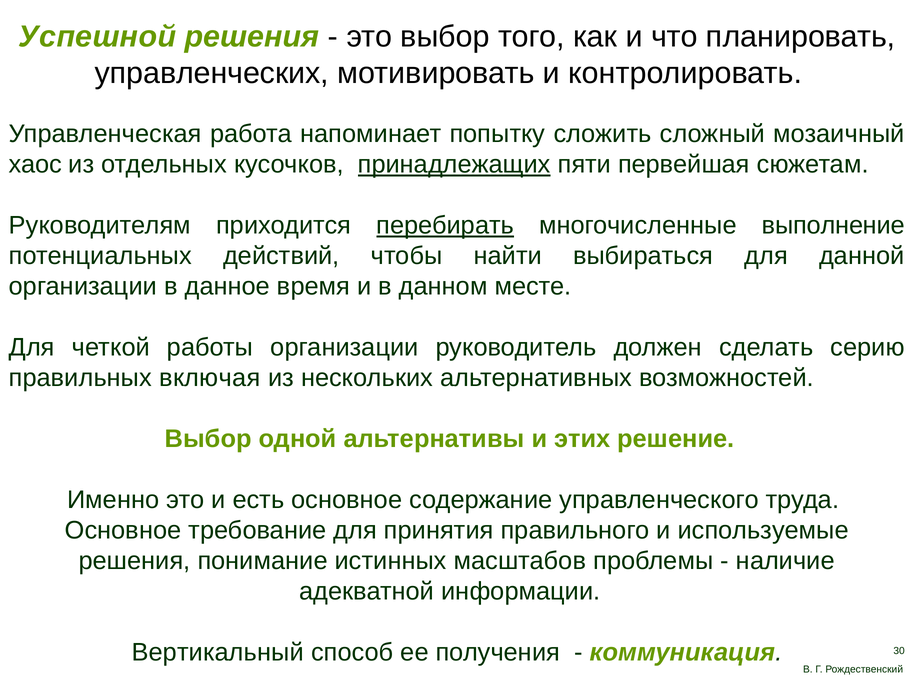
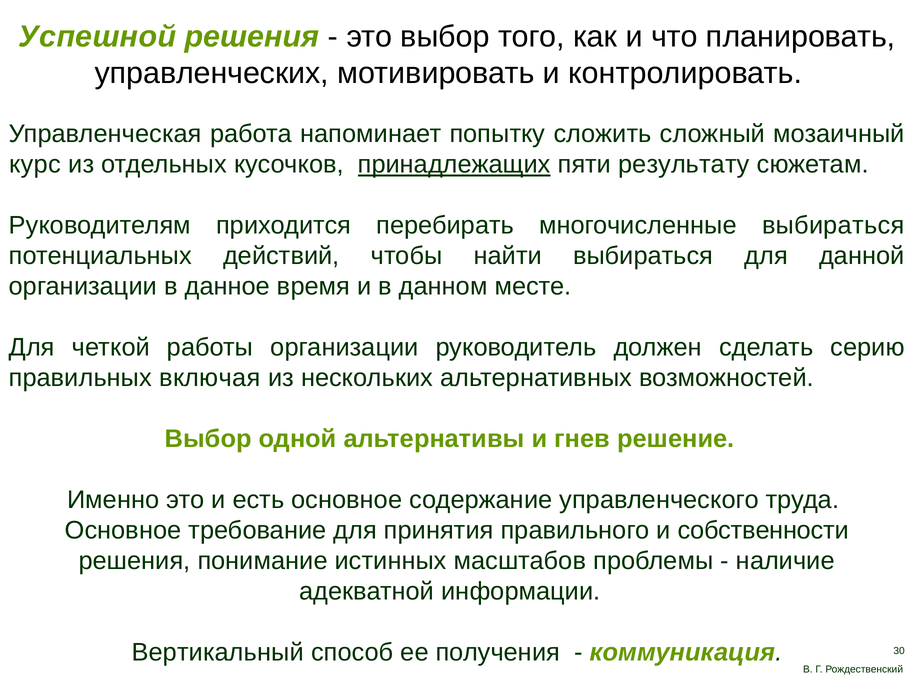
хаос: хаос -> курс (35, 164)
первейшая: первейшая -> результату (684, 164)
перебирать underline: present -> none (445, 225)
многочисленные выполнение: выполнение -> выбираться (833, 225)
этих: этих -> гнев (582, 439)
используемые: используемые -> собственности (763, 530)
